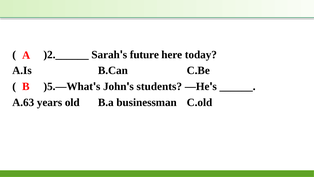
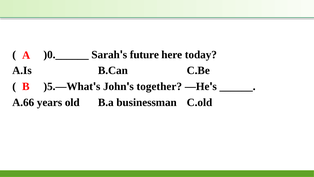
)2.______: )2.______ -> )0.______ (66, 54)
students: students -> together (159, 86)
A.63: A.63 -> A.66 (23, 102)
